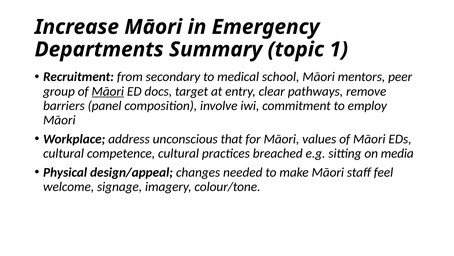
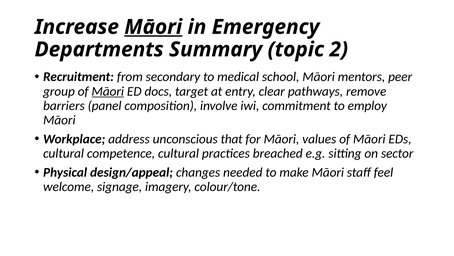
Māori underline: none -> present (153, 27)
1: 1 -> 2 (339, 49)
media: media -> sector (397, 153)
